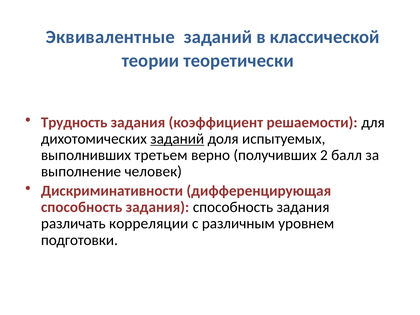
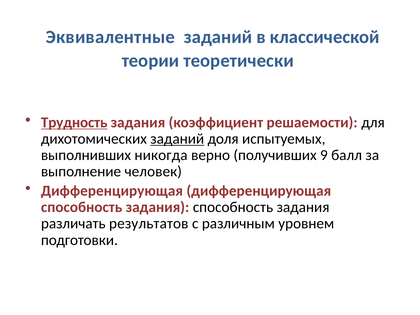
Трудность underline: none -> present (74, 122)
третьем: третьем -> никогда (161, 155)
2: 2 -> 9 (324, 155)
Дискриминативности: Дискриминативности -> Дифференцирующая (112, 191)
корреляции: корреляции -> результатов (149, 224)
